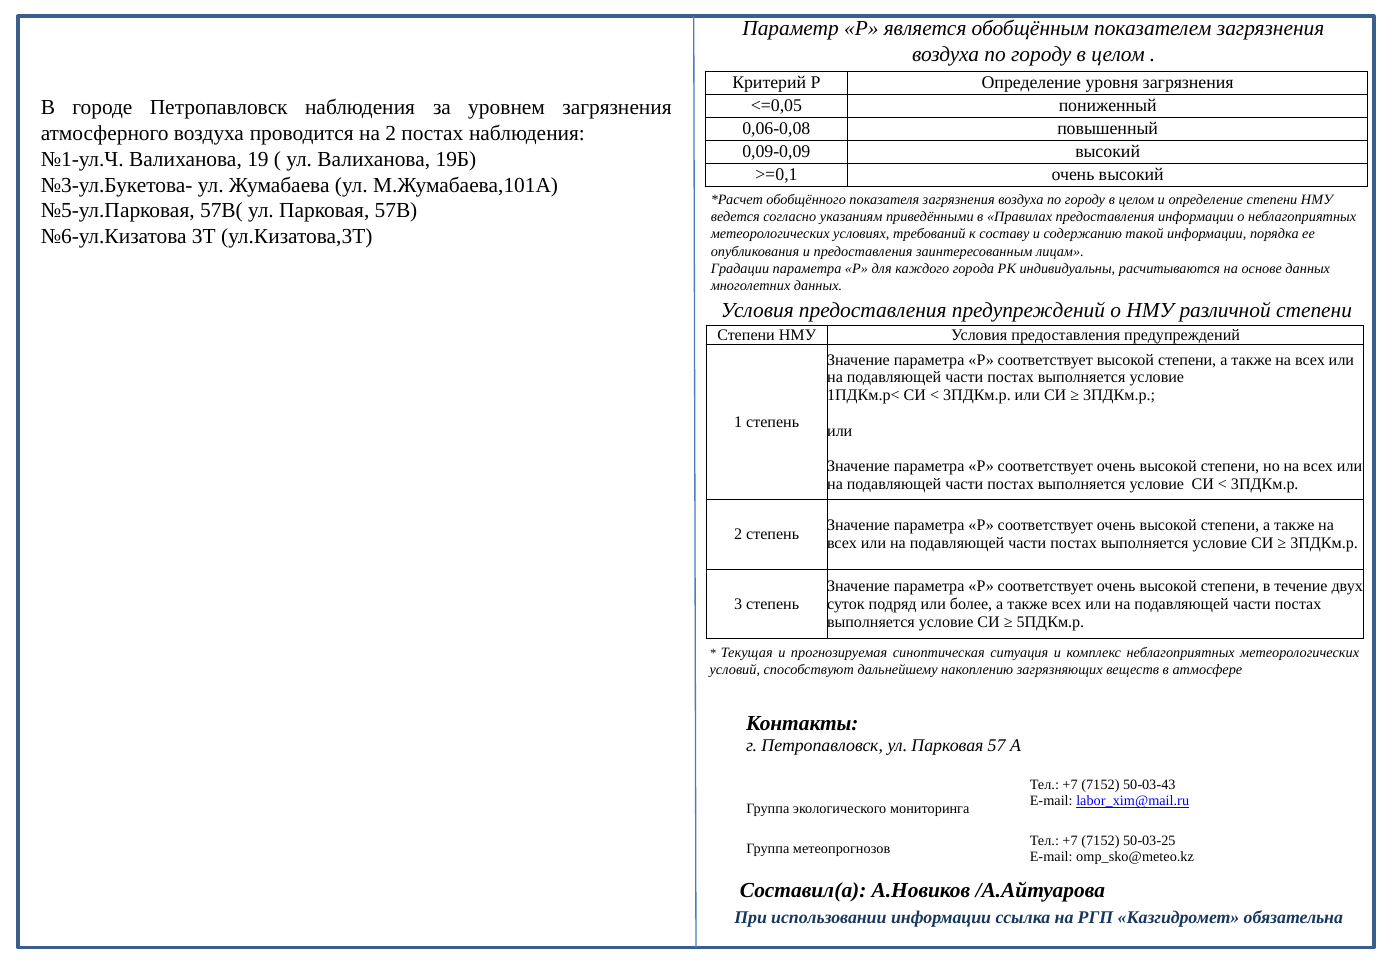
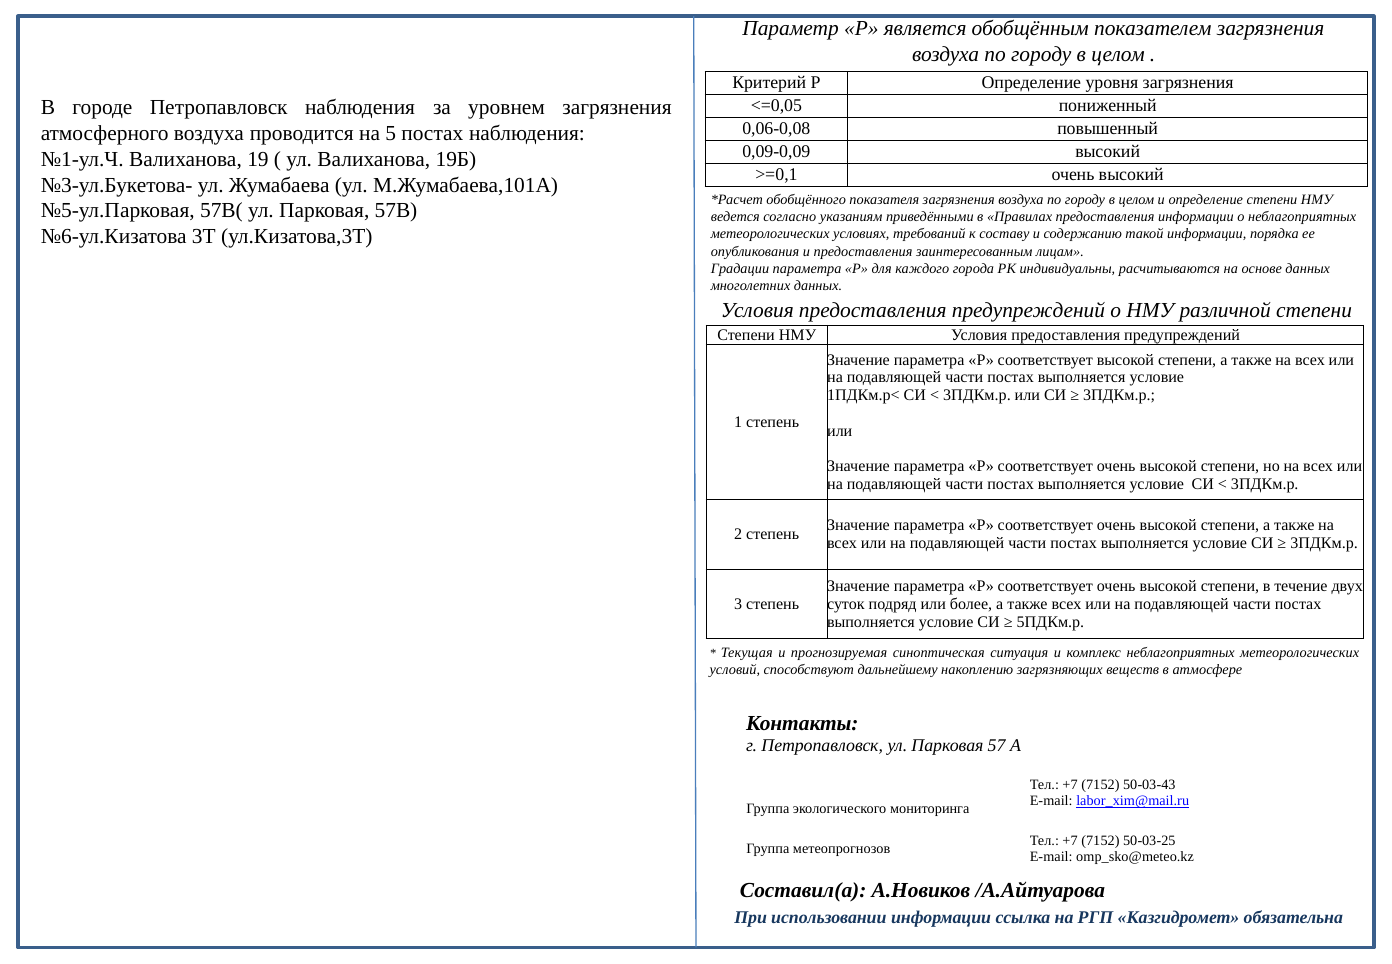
на 2: 2 -> 5 (391, 134)
